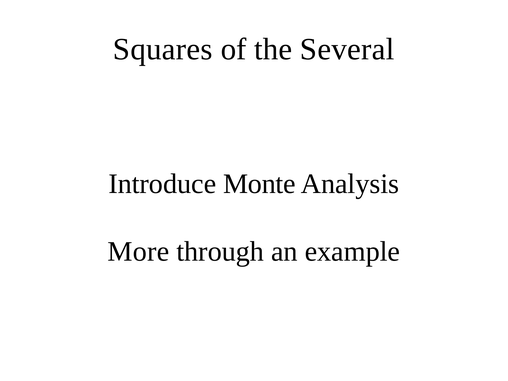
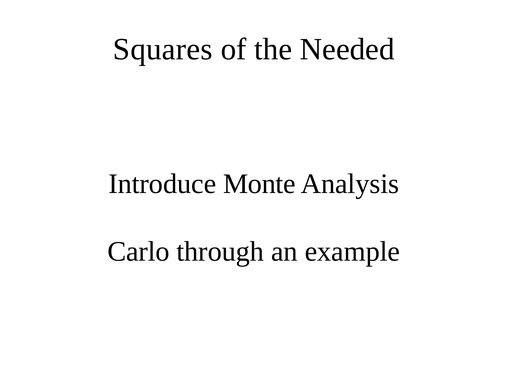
Several: Several -> Needed (347, 49)
More: More -> Carlo (139, 252)
